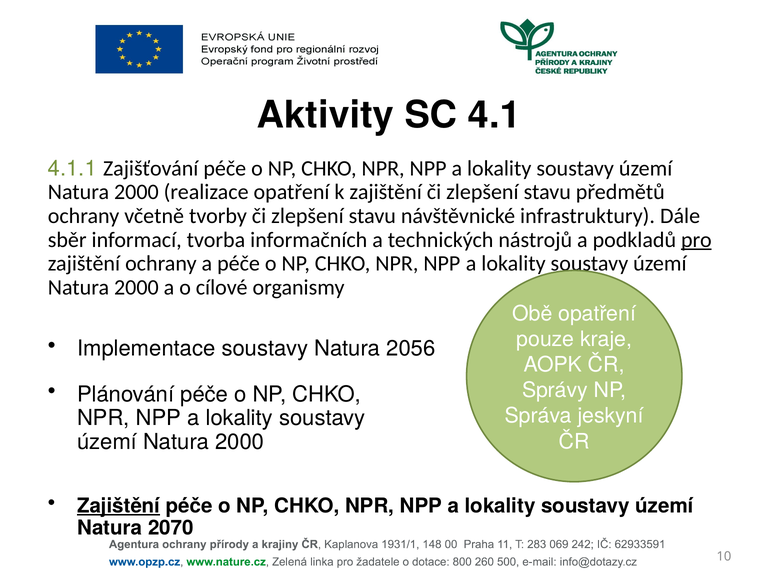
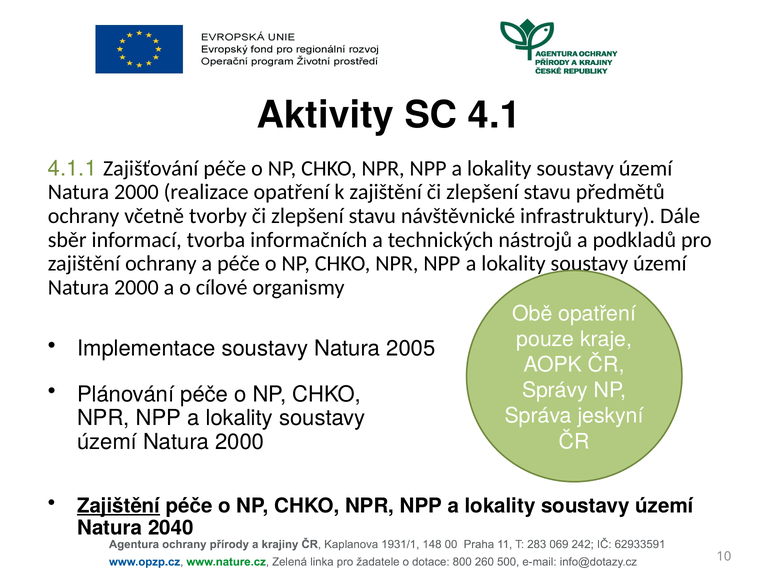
pro underline: present -> none (696, 240)
2056: 2056 -> 2005 (411, 348)
2070: 2070 -> 2040 (171, 528)
